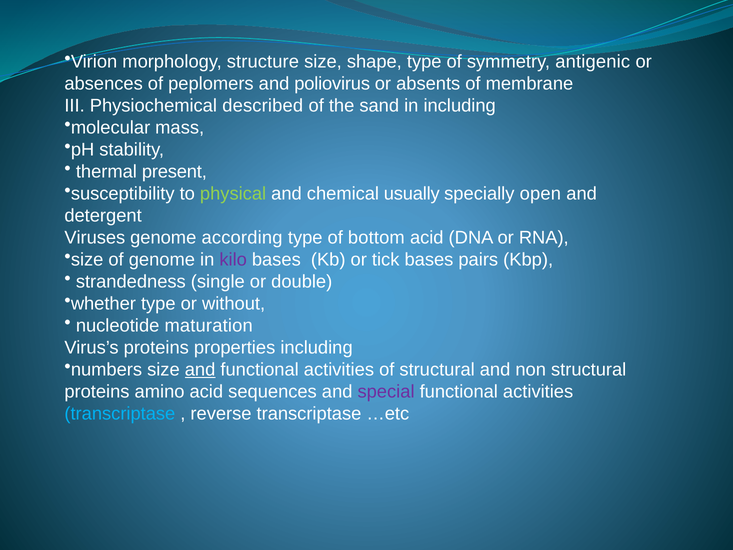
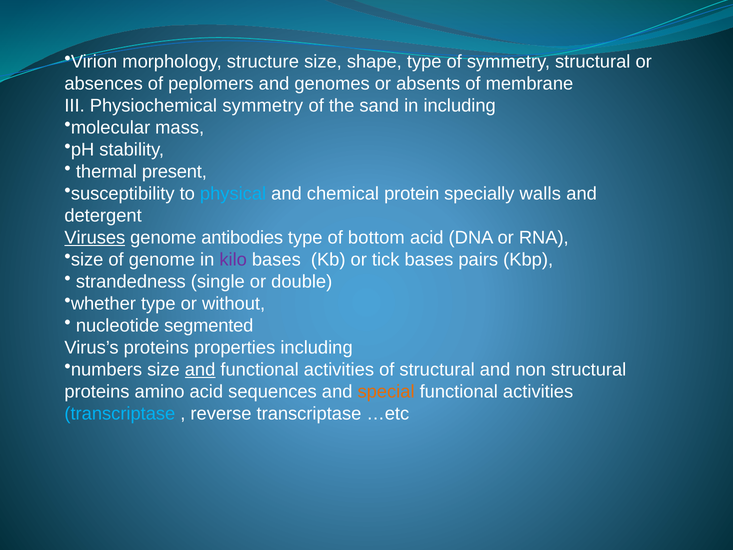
symmetry antigenic: antigenic -> structural (593, 62)
poliovirus: poliovirus -> genomes (332, 84)
Physiochemical described: described -> symmetry (263, 106)
physical colour: light green -> light blue (233, 194)
usually: usually -> protein (412, 194)
open: open -> walls (540, 194)
Viruses underline: none -> present (95, 238)
according: according -> antibodies (242, 238)
maturation: maturation -> segmented (209, 326)
special colour: purple -> orange (386, 392)
